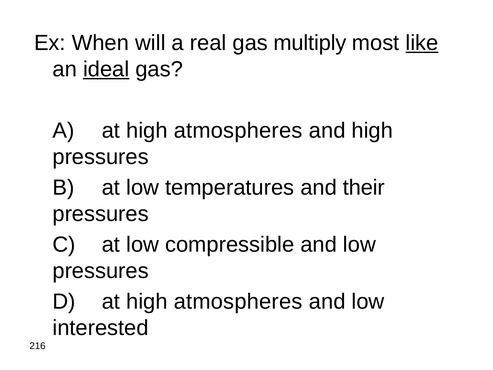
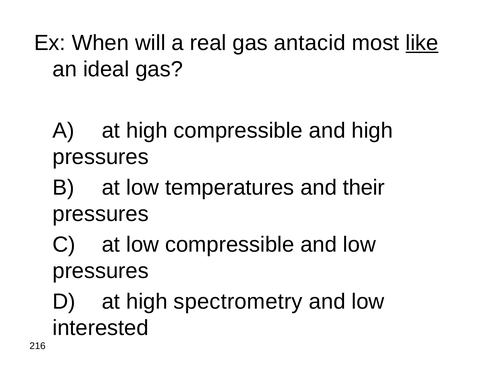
multiply: multiply -> antacid (310, 43)
ideal underline: present -> none (106, 69)
A at high atmospheres: atmospheres -> compressible (238, 130)
D at high atmospheres: atmospheres -> spectrometry (238, 301)
